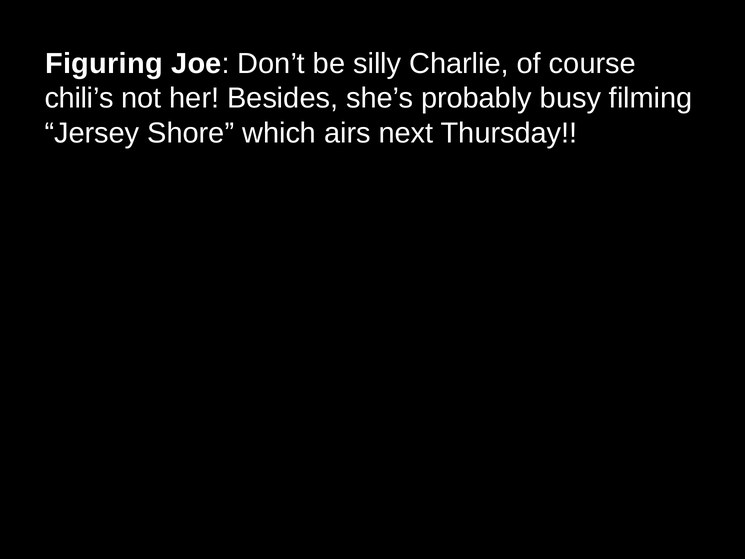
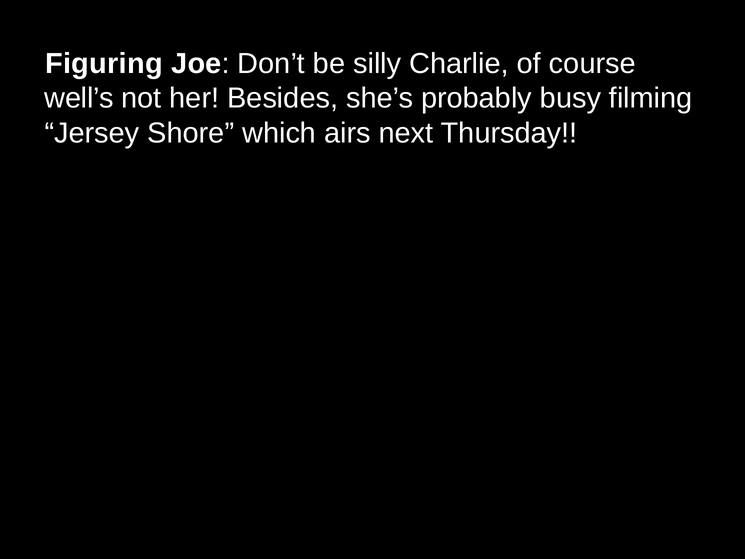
chili’s: chili’s -> well’s (79, 98)
